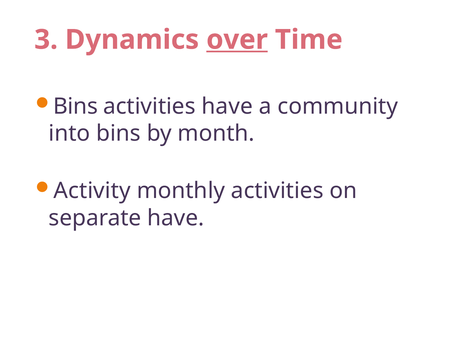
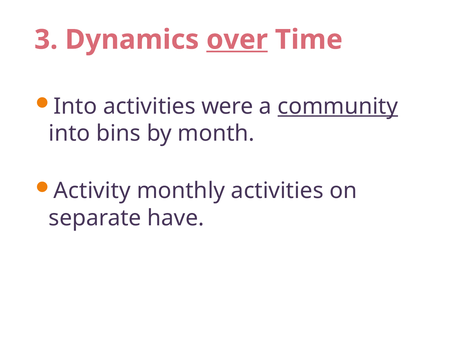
Bins: Bins -> Into (75, 107)
activities have: have -> were (227, 107)
community underline: none -> present (338, 107)
